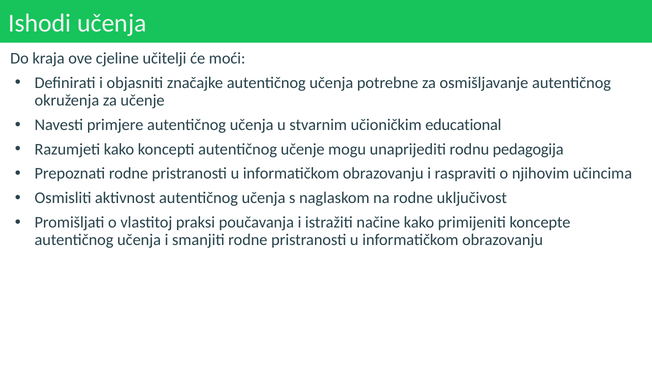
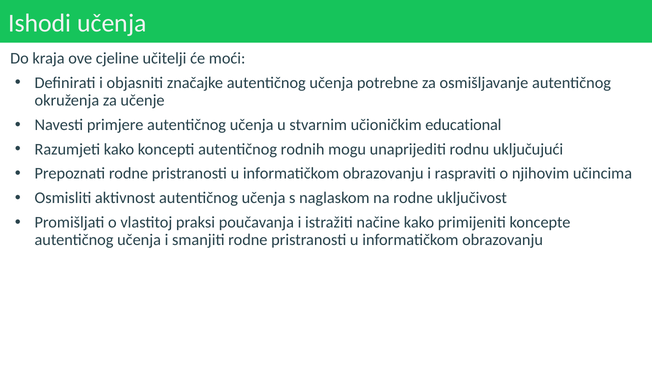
autentičnog učenje: učenje -> rodnih (303, 149)
pedagogija: pedagogija -> uključujući (528, 149)
